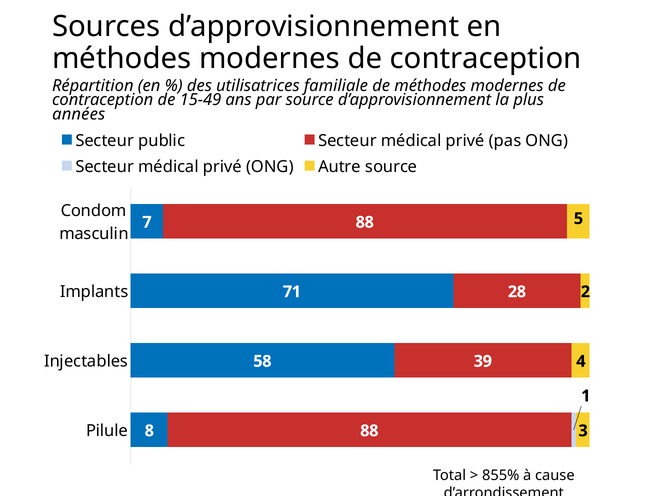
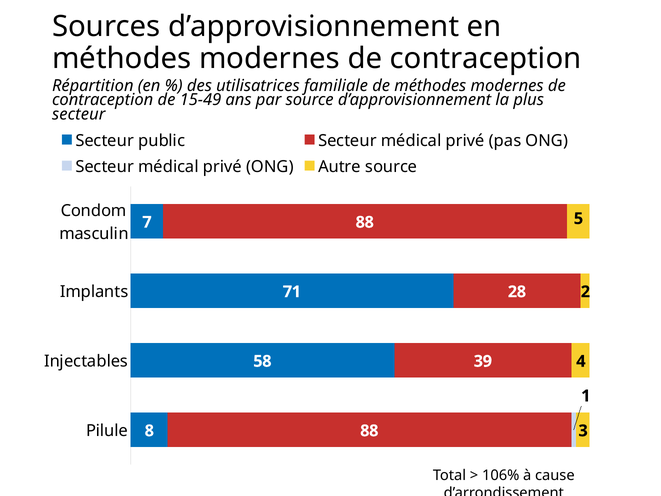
années: années -> secteur (79, 114)
855%: 855% -> 106% (501, 475)
